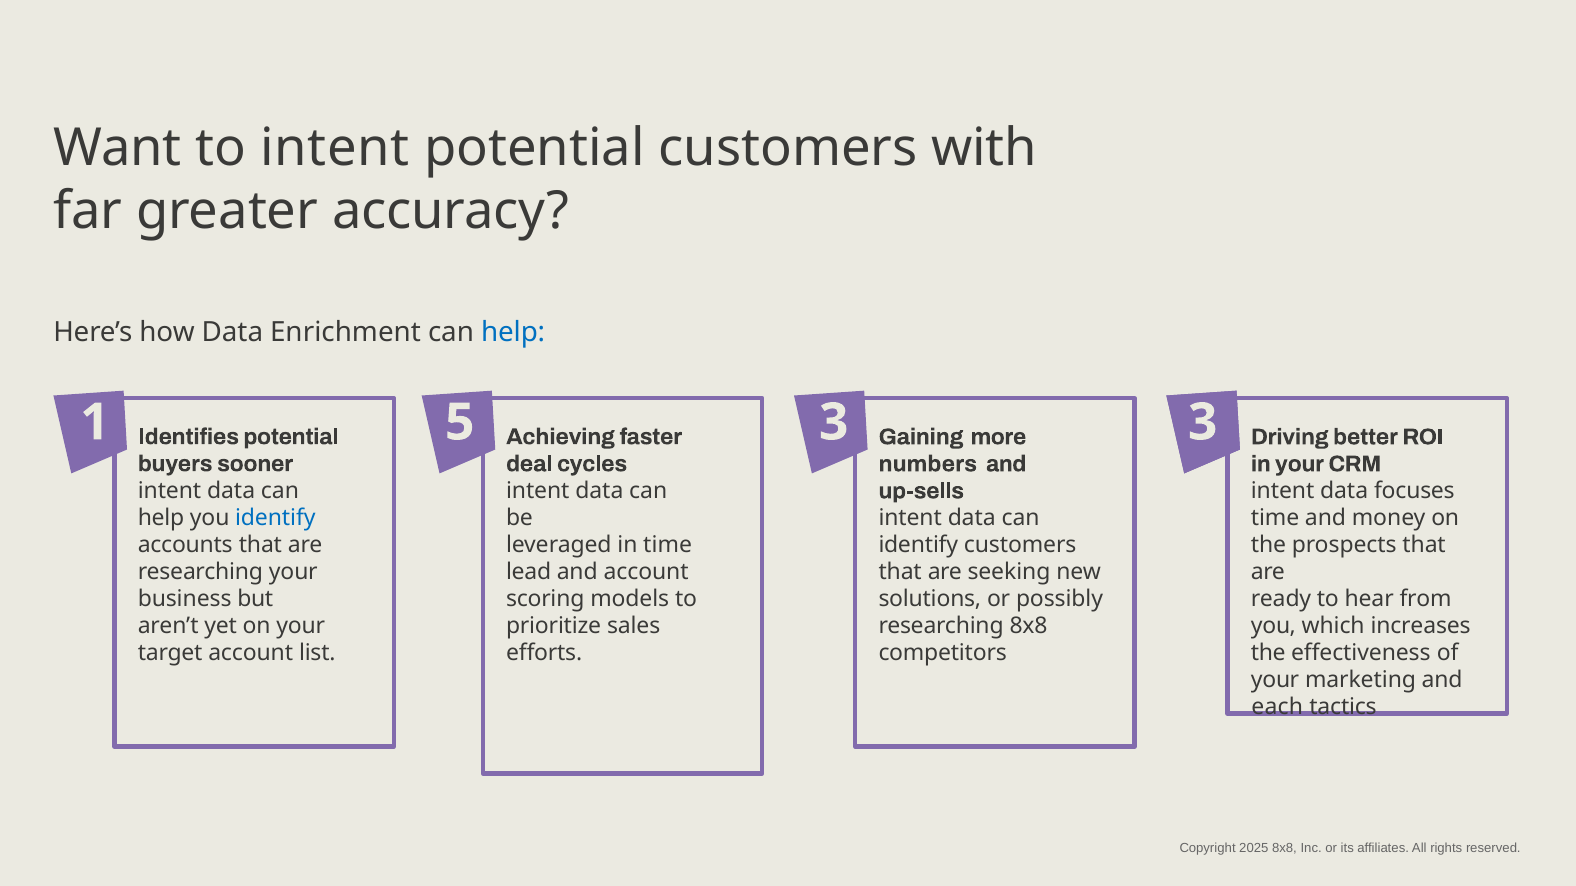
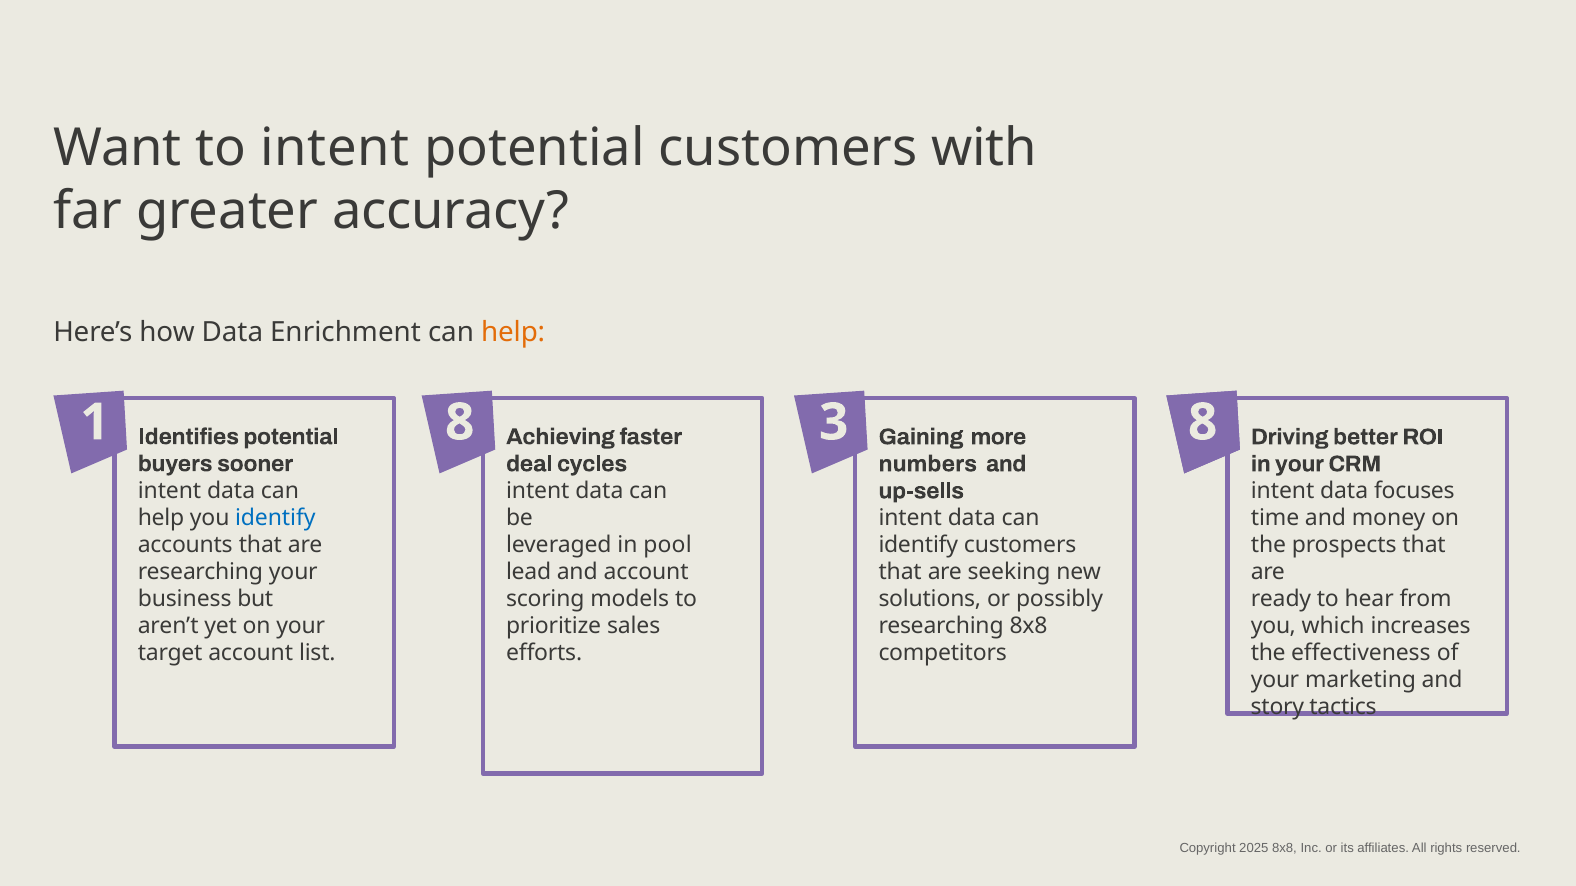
help colour: blue -> orange (513, 332)
1 5: 5 -> 8 (460, 423)
3 3: 3 -> 8 (1203, 423)
in time: time -> pool (668, 545)
each: each -> story (1277, 708)
